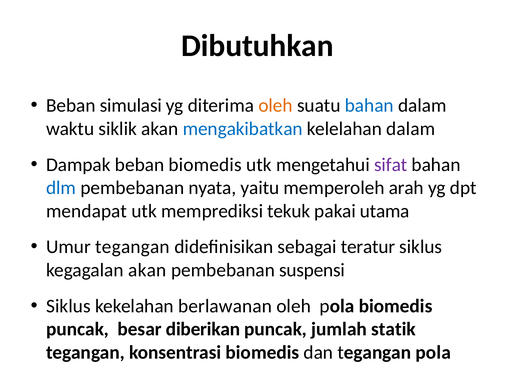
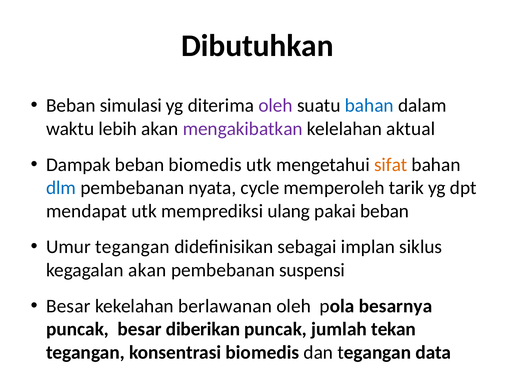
oleh colour: orange -> purple (276, 106)
siklik: siklik -> lebih (118, 129)
mengakibatkan colour: blue -> purple (243, 129)
kelelahan dalam: dalam -> aktual (411, 129)
sifat colour: purple -> orange (391, 165)
yaitu: yaitu -> cycle (260, 188)
arah: arah -> tarik (406, 188)
tekuk: tekuk -> ulang (289, 211)
pakai utama: utama -> beban (385, 211)
teratur: teratur -> implan (368, 247)
Siklus: Siklus -> Besar (68, 306)
pola biomedis: biomedis -> besarnya (396, 306)
statik: statik -> tekan (394, 329)
tegangan pola: pola -> data (433, 353)
